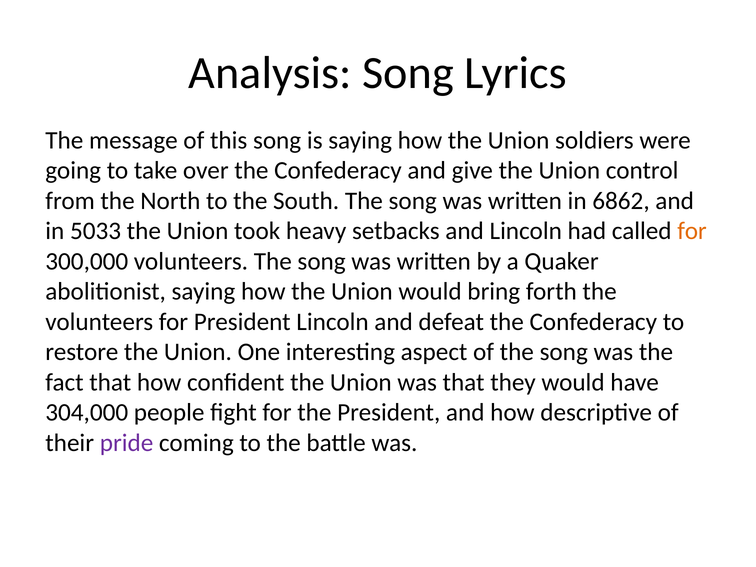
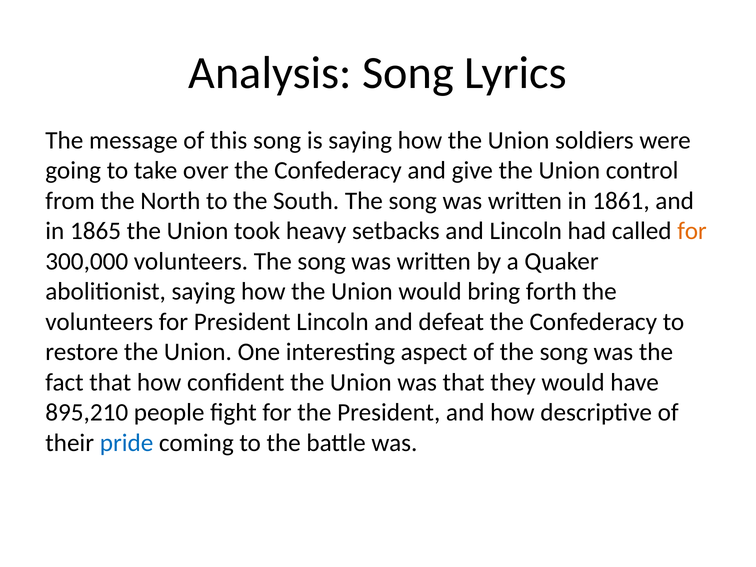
6862: 6862 -> 1861 (621, 201)
5033: 5033 -> 1865 (96, 231)
304,000: 304,000 -> 895,210 (87, 413)
pride colour: purple -> blue (127, 443)
